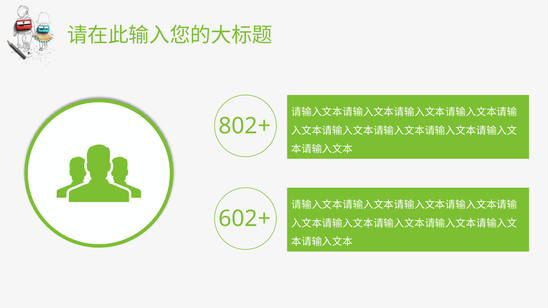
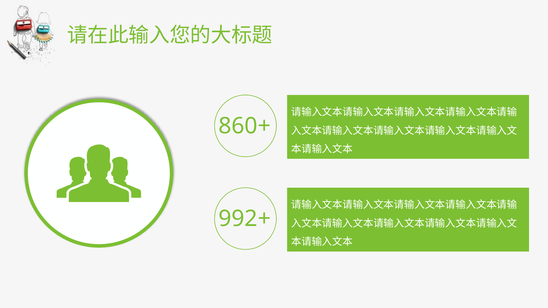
802+: 802+ -> 860+ (245, 126)
602+: 602+ -> 992+ (245, 219)
